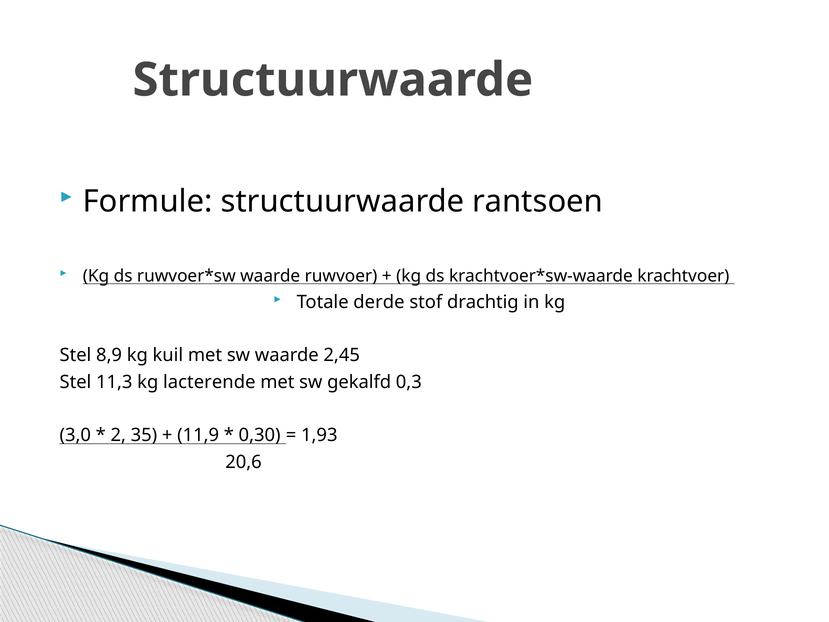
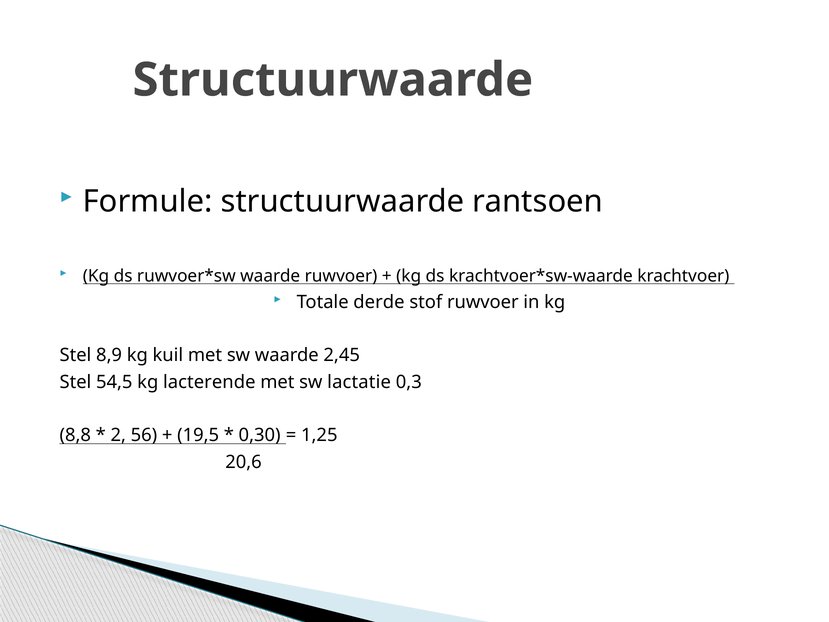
stof drachtig: drachtig -> ruwvoer (483, 302)
11,3: 11,3 -> 54,5 (114, 382)
gekalfd: gekalfd -> lactatie (359, 382)
3,0: 3,0 -> 8,8 (75, 435)
35: 35 -> 56 (144, 435)
11,9: 11,9 -> 19,5 (198, 435)
1,93: 1,93 -> 1,25 (319, 435)
